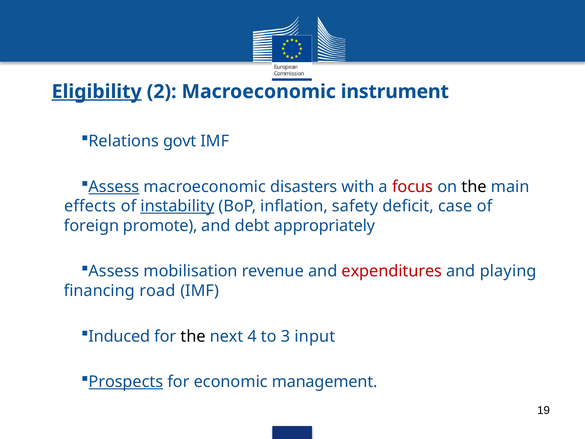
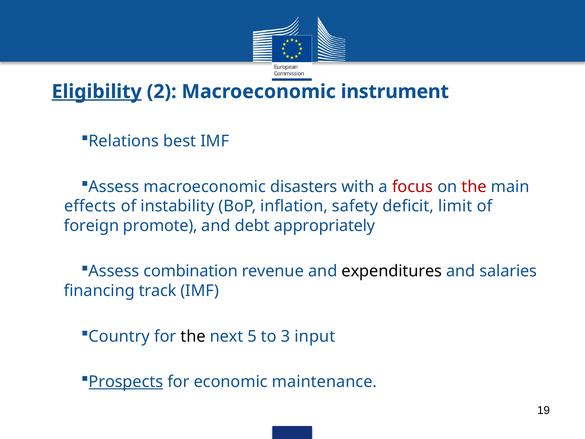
govt: govt -> best (180, 141)
Assess underline: present -> none (114, 187)
the colour: black -> red (474, 187)
instability underline: present -> none (177, 206)
case: case -> limit (455, 206)
mobilisation: mobilisation -> combination (191, 271)
expenditures colour: red -> black (392, 271)
playing: playing -> salaries (508, 271)
road: road -> track (158, 291)
Induced: Induced -> Country (119, 336)
4: 4 -> 5 (252, 336)
management: management -> maintenance (324, 382)
